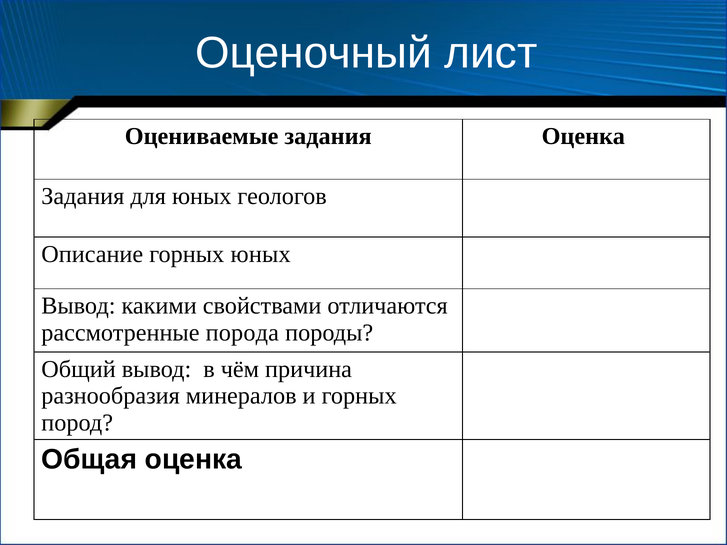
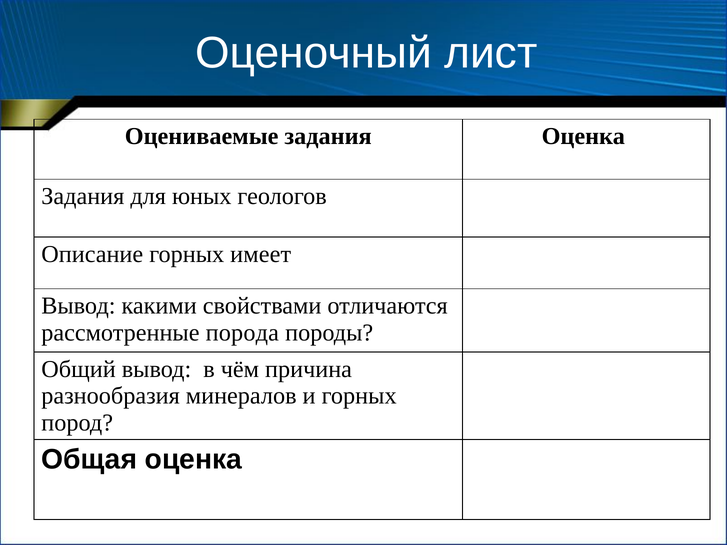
горных юных: юных -> имеет (261, 254)
